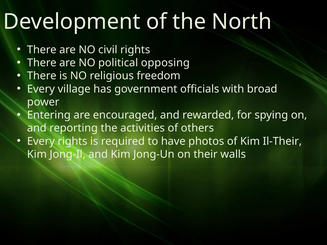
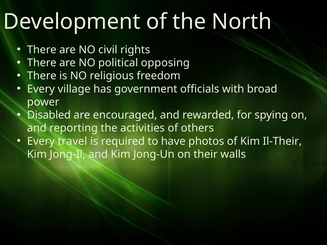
Entering: Entering -> Disabled (49, 115)
Every rights: rights -> travel (72, 141)
